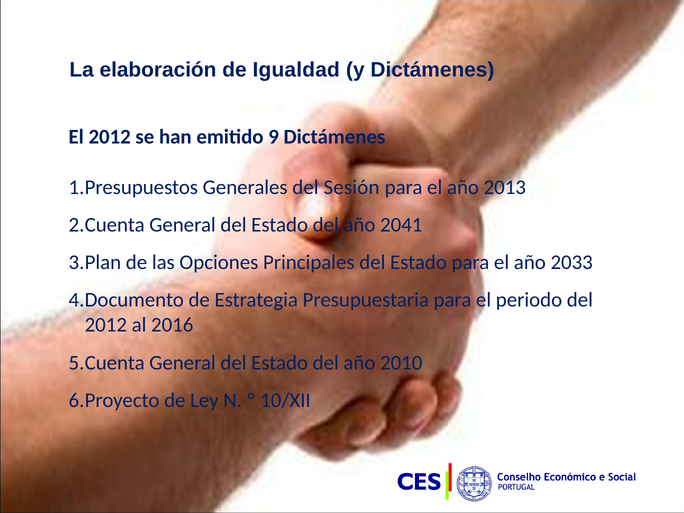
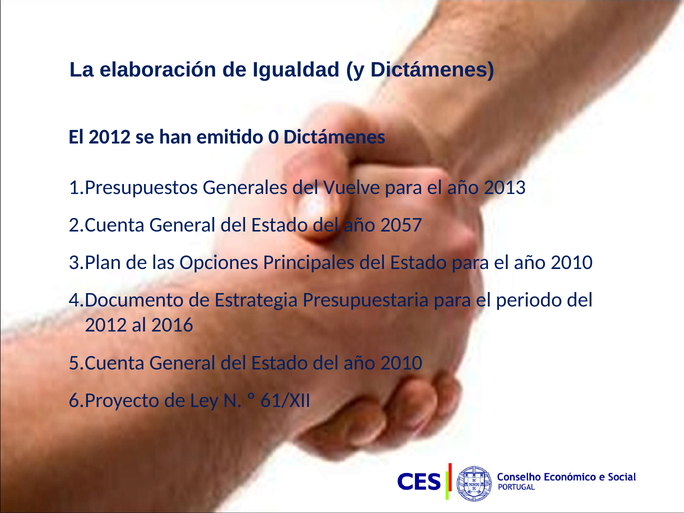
9: 9 -> 0 (274, 137)
Sesión: Sesión -> Vuelve (352, 187)
2041: 2041 -> 2057 (401, 225)
el año 2033: 2033 -> 2010 (572, 262)
10/XII: 10/XII -> 61/XII (285, 400)
